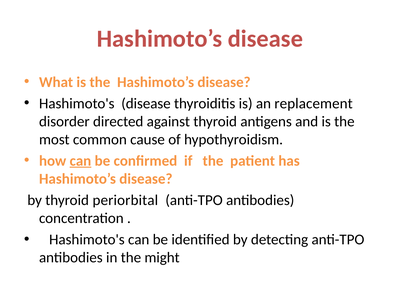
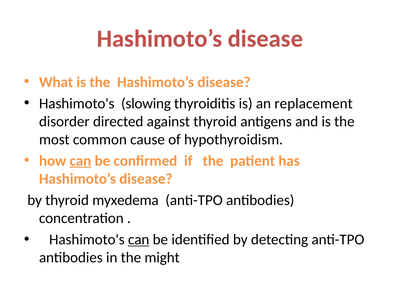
Hashimoto's disease: disease -> slowing (146, 103)
periorbital: periorbital -> myxedema (125, 200)
can underline: none -> present (139, 240)
